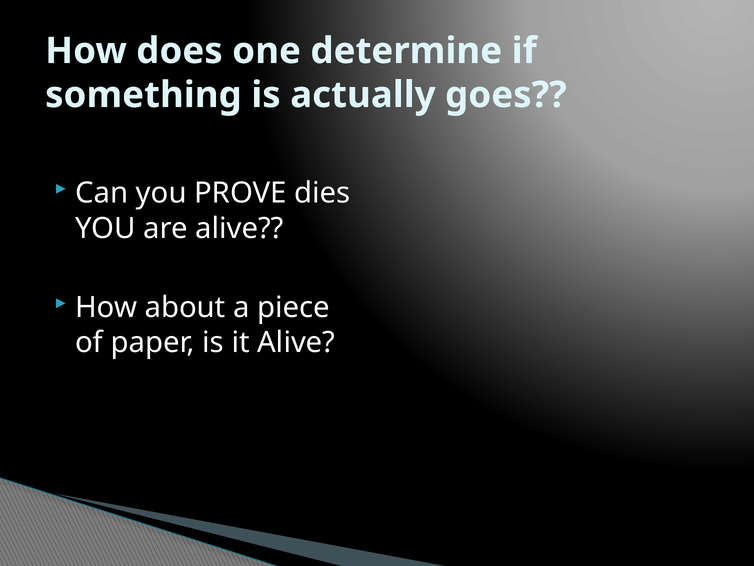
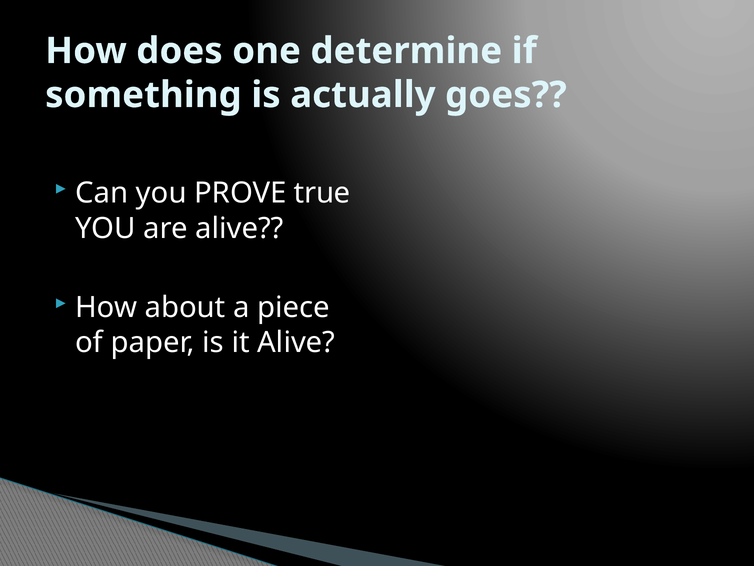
dies: dies -> true (322, 193)
